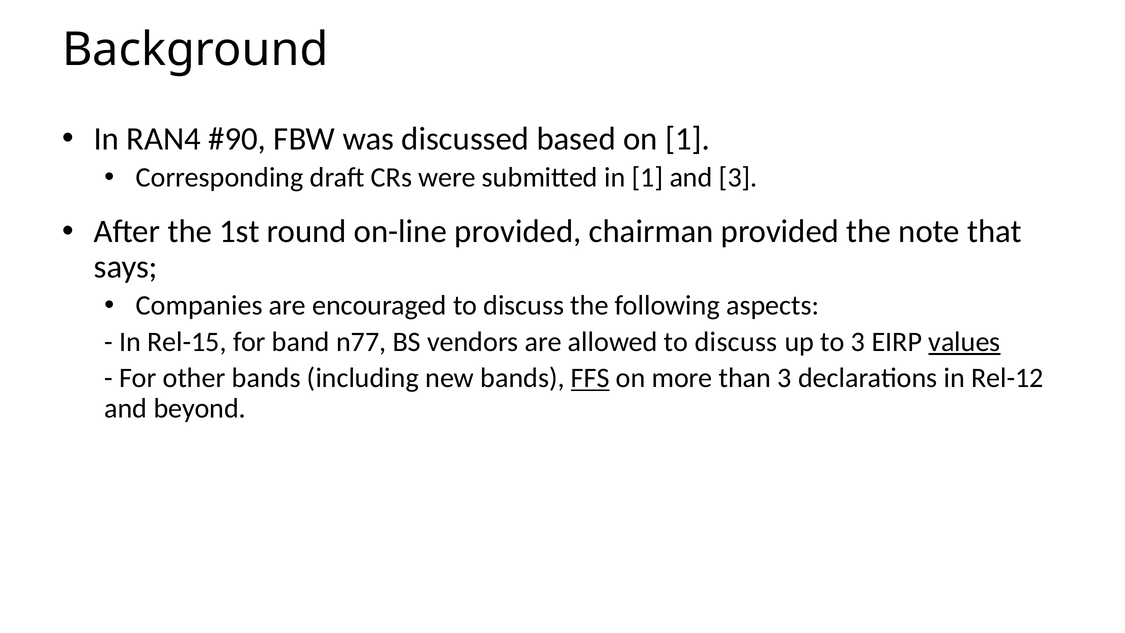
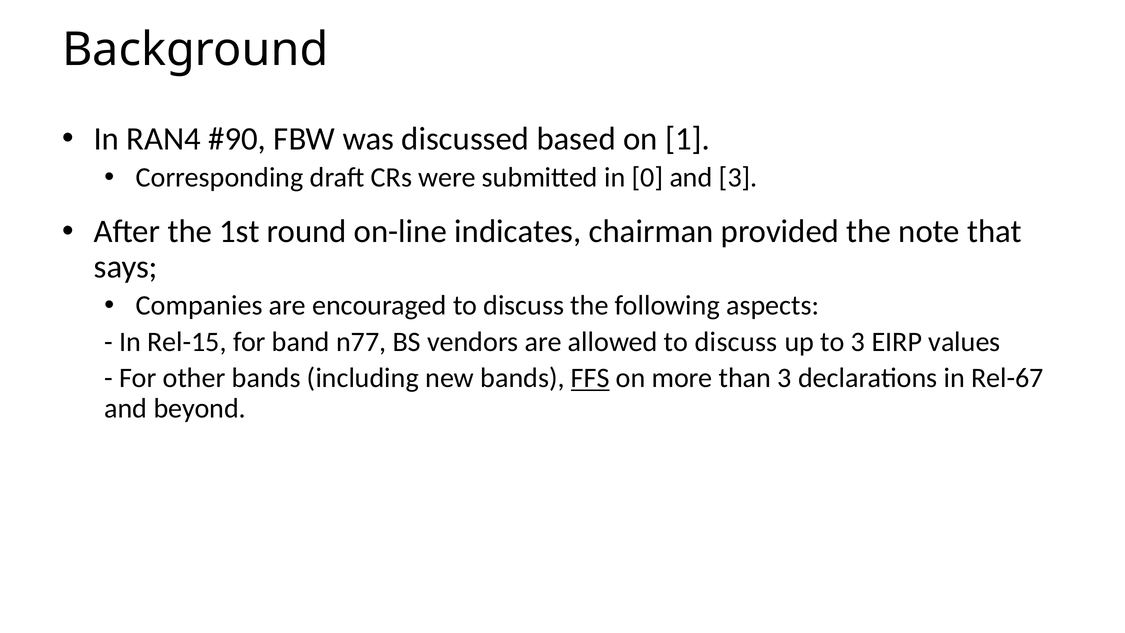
in 1: 1 -> 0 (647, 177)
on-line provided: provided -> indicates (518, 231)
values underline: present -> none (964, 342)
Rel-12: Rel-12 -> Rel-67 (1007, 378)
